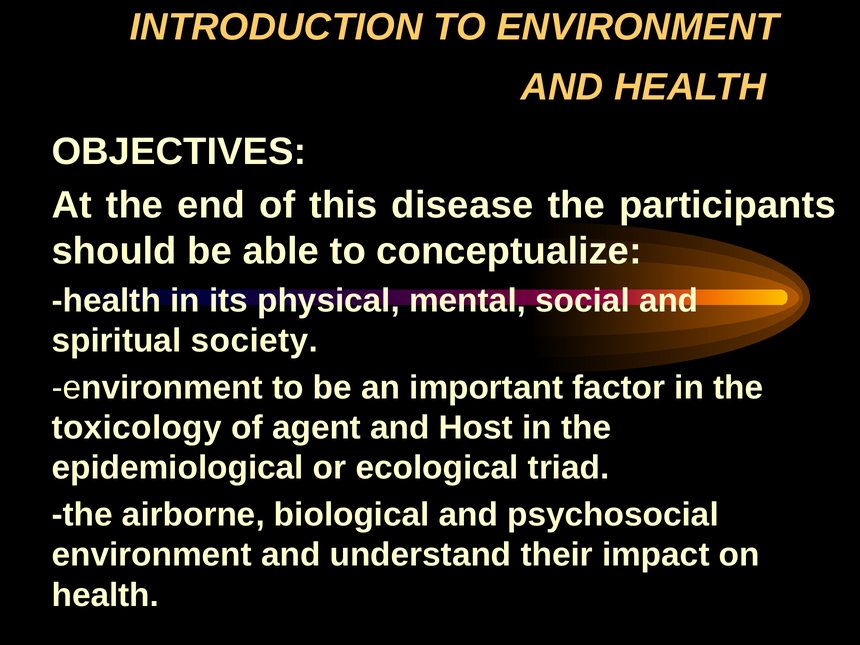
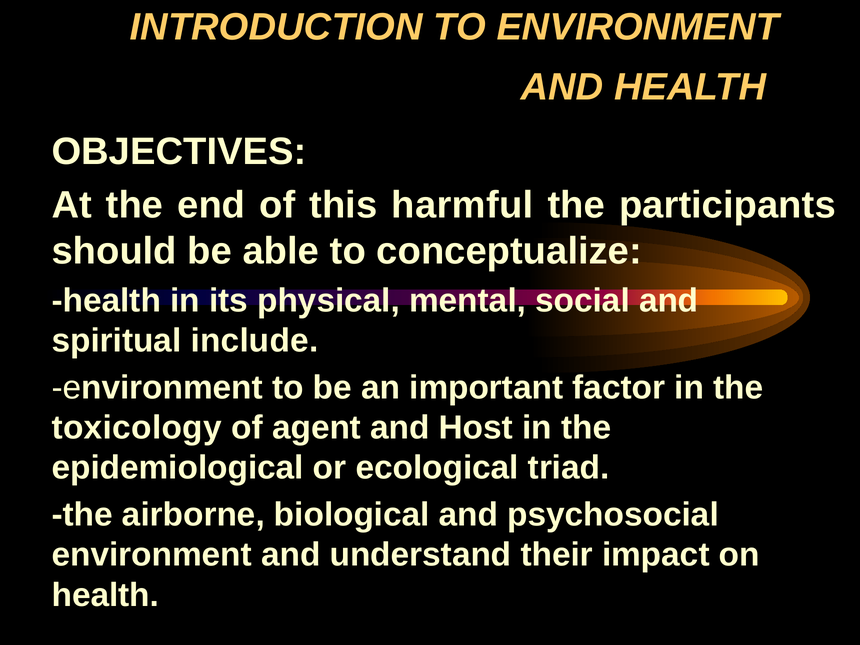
disease: disease -> harmful (462, 205)
society: society -> include (254, 341)
